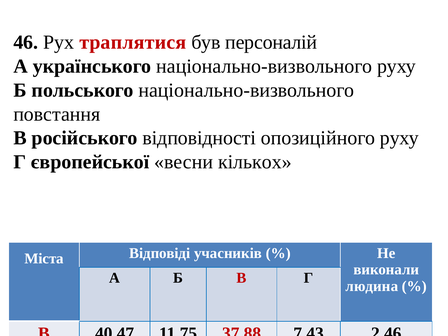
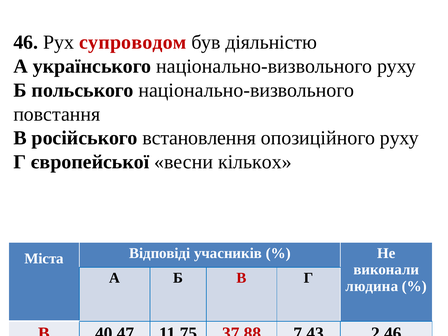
траплятися: траплятися -> супроводом (133, 42)
персоналій: персоналій -> діяльністю (271, 42)
відповідності: відповідності -> встановлення (199, 138)
